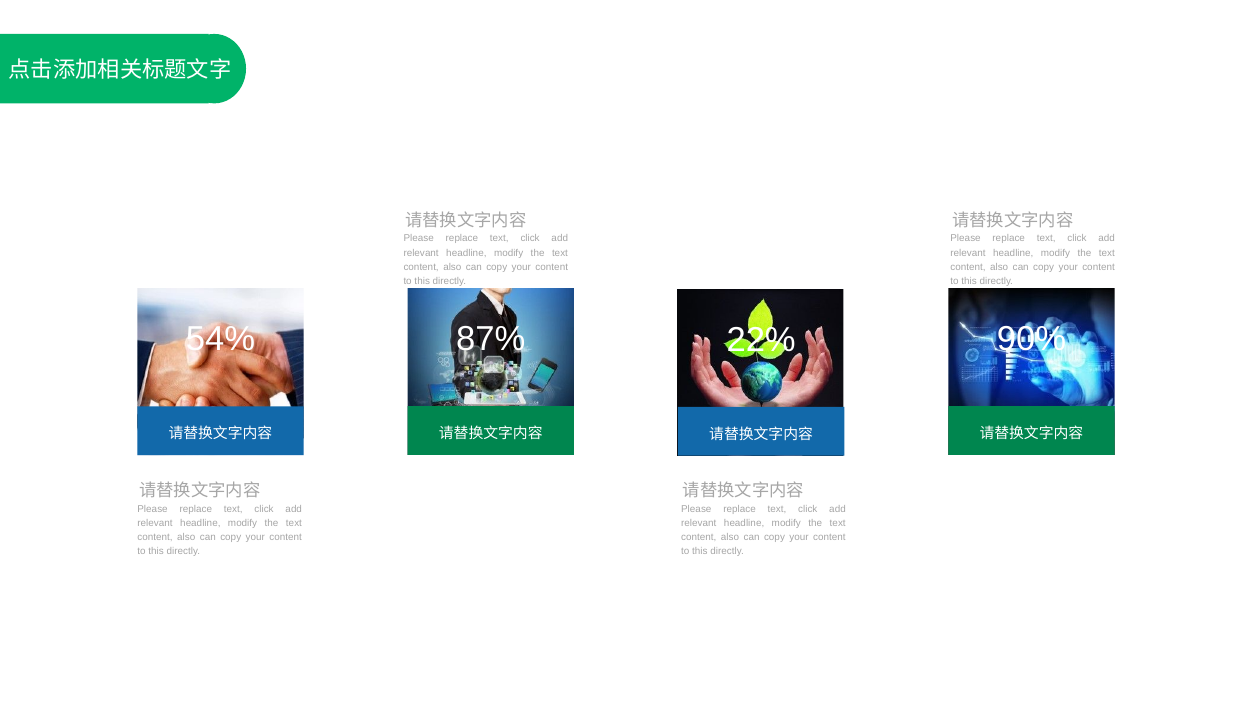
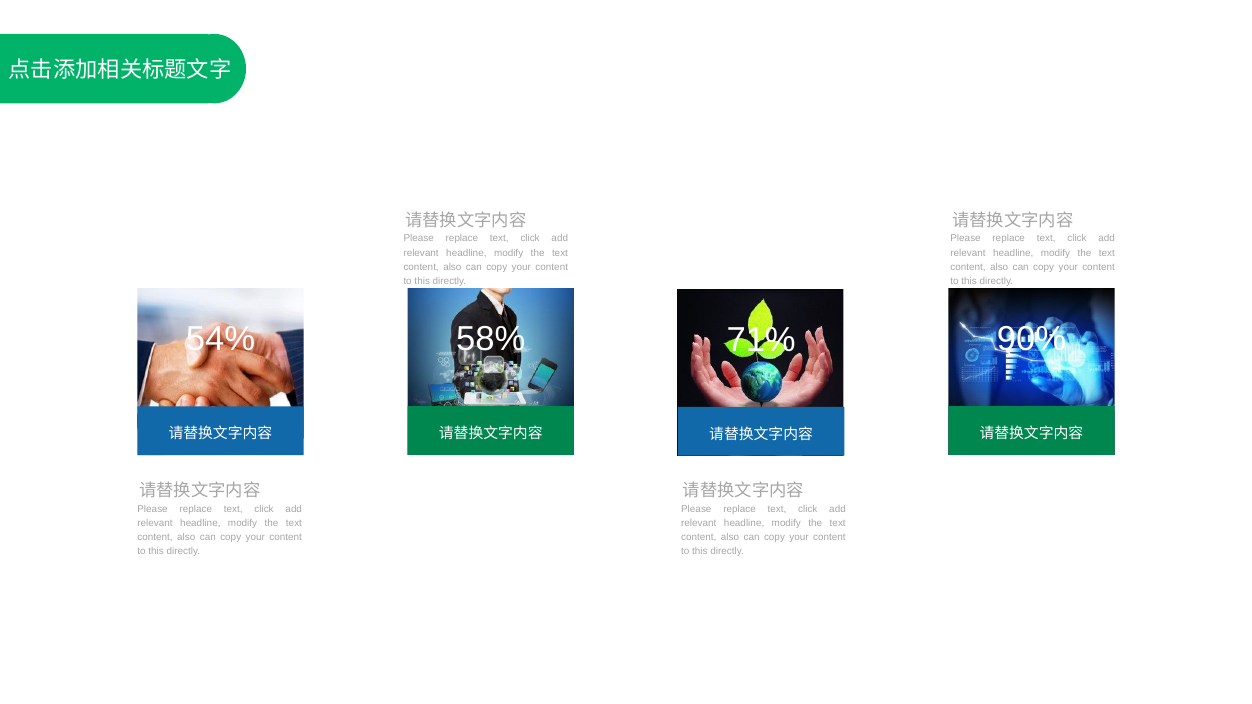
87%: 87% -> 58% (491, 339)
22%: 22% -> 71% (761, 340)
